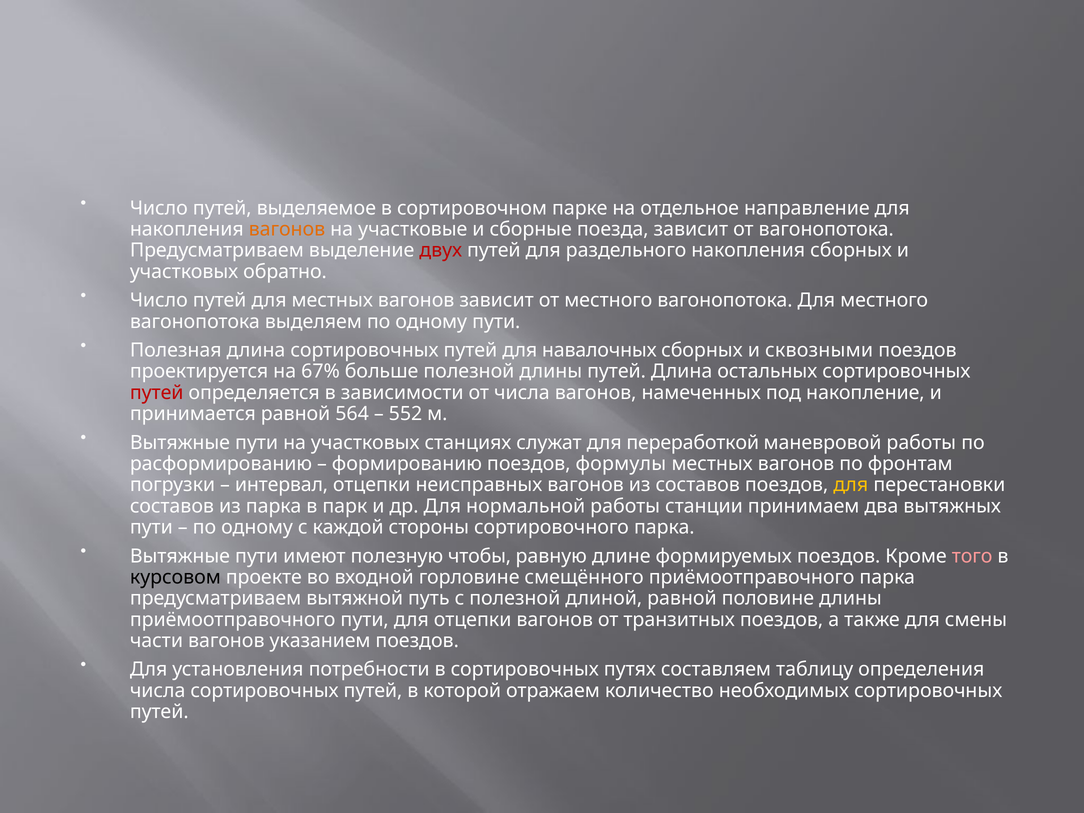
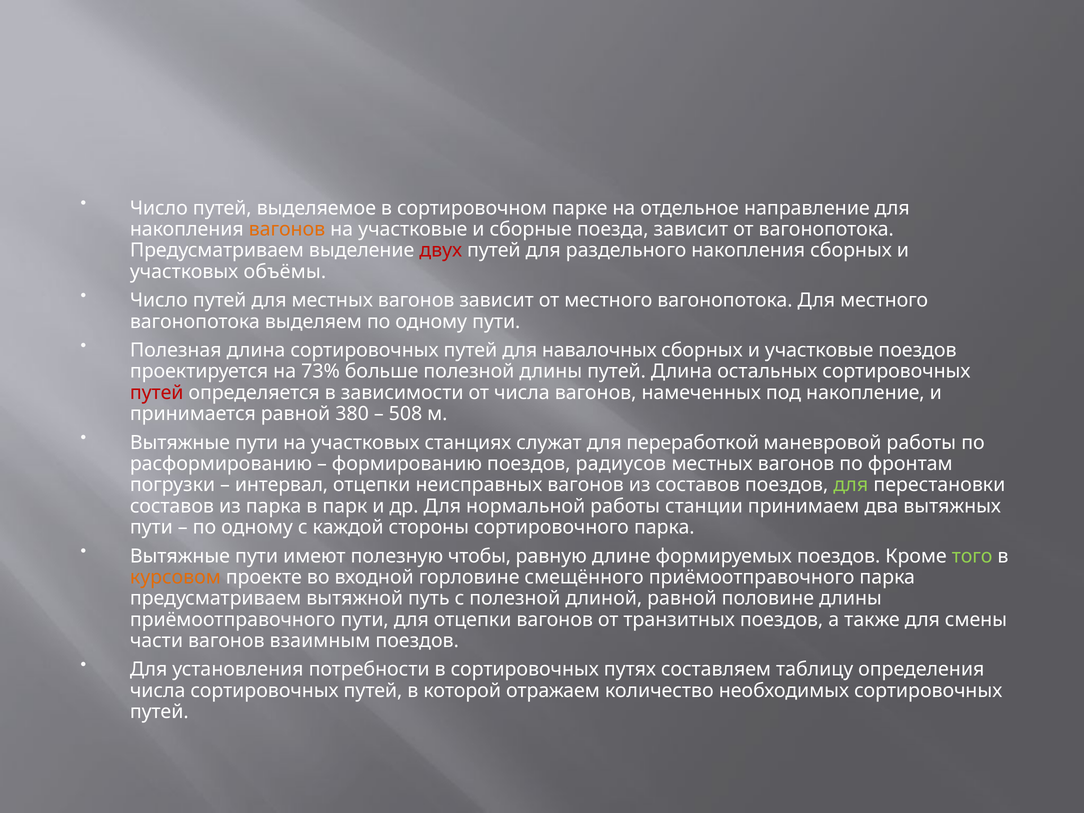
обратно: обратно -> объёмы (285, 272)
и сквозными: сквозными -> участковые (819, 350)
67%: 67% -> 73% (321, 372)
564: 564 -> 380 (352, 414)
552: 552 -> 508 (405, 414)
формулы: формулы -> радиусов (621, 464)
для colour: yellow -> light green (851, 485)
того colour: pink -> light green (972, 556)
курсовом colour: black -> orange (175, 577)
указанием: указанием -> взаимным (320, 641)
